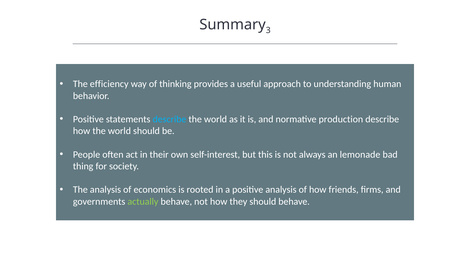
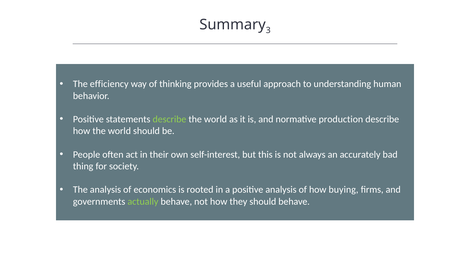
describe colour: light blue -> light green (169, 119)
lemonade: lemonade -> accurately (360, 155)
friends: friends -> buying (344, 190)
